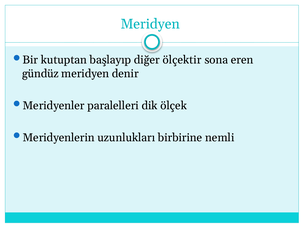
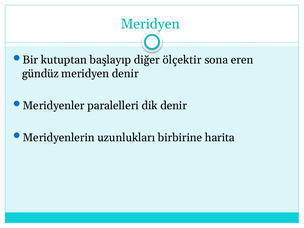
dik ölçek: ölçek -> denir (174, 106)
nemli: nemli -> harita (220, 138)
